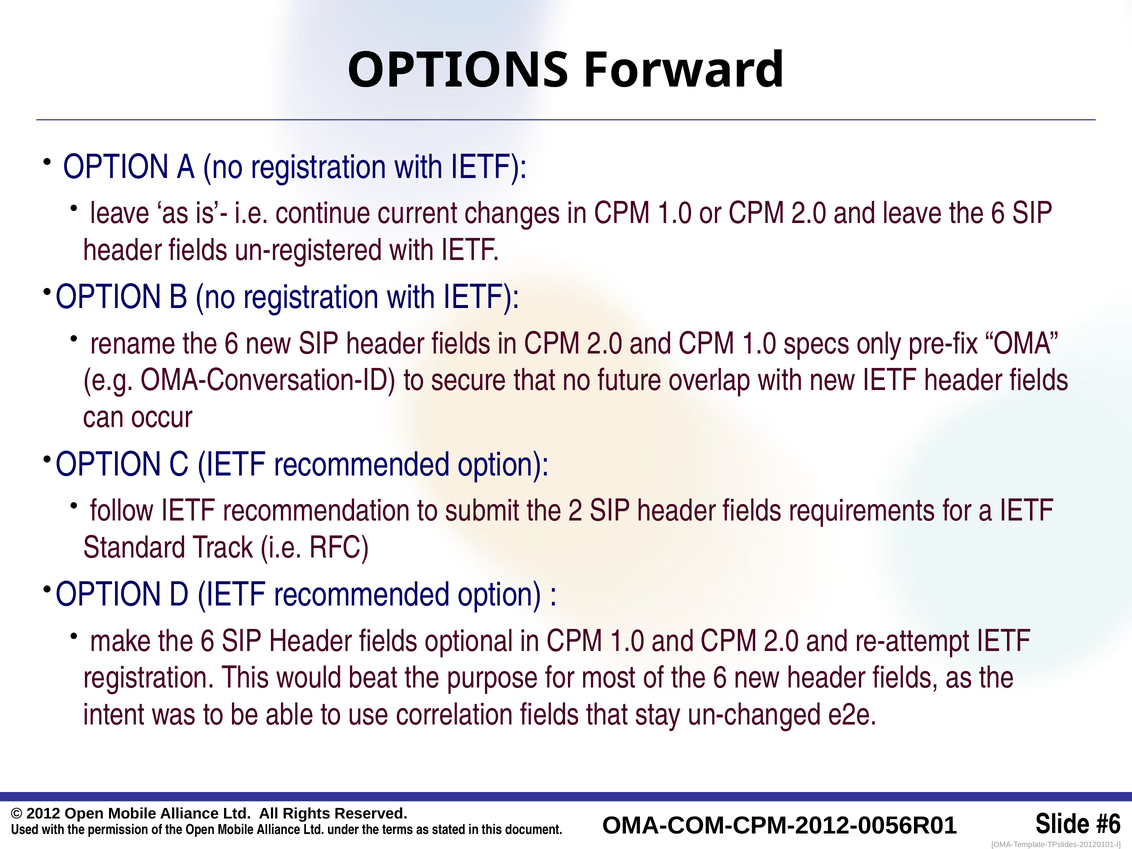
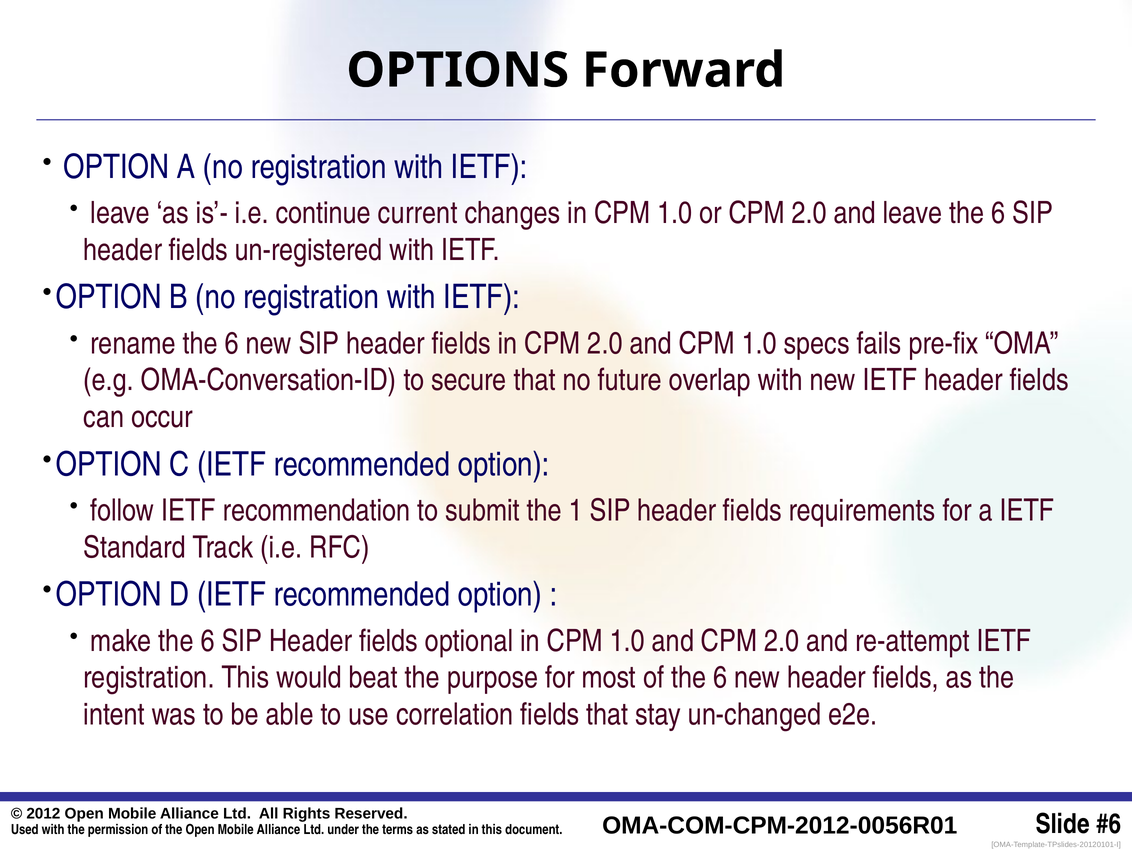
only: only -> fails (879, 343)
2: 2 -> 1 (576, 511)
